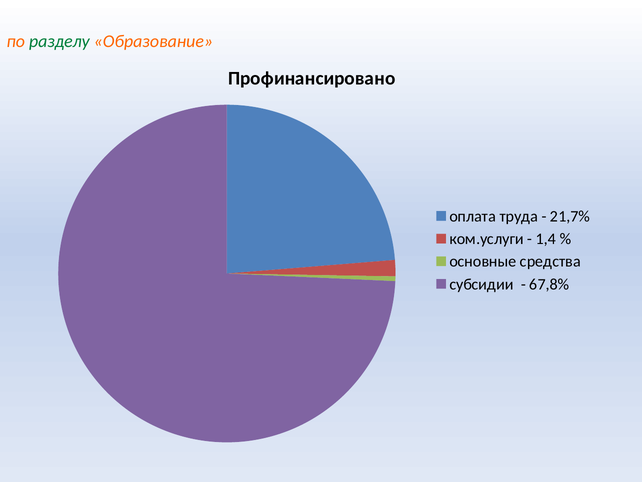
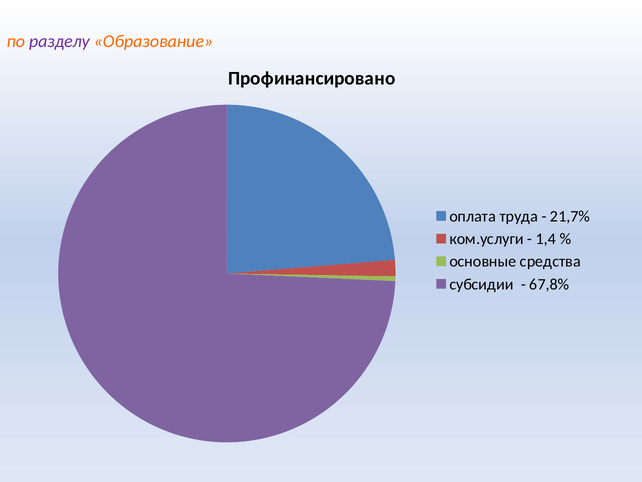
разделу colour: green -> purple (59, 41)
